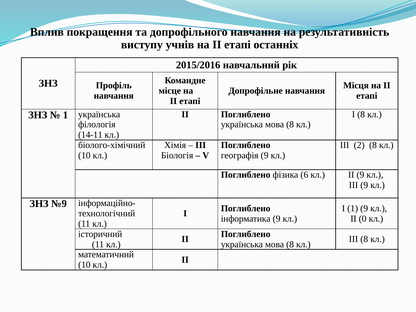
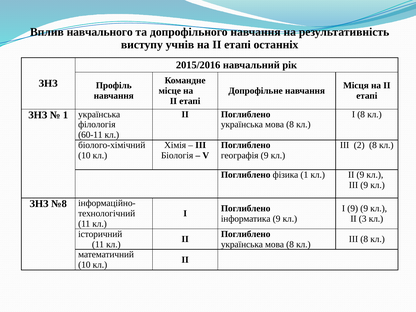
покращення: покращення -> навчального (100, 32)
14-11: 14-11 -> 60-11 (90, 135)
фізика 6: 6 -> 1 (304, 175)
№9: №9 -> №8 (59, 204)
І 1: 1 -> 9 (353, 208)
0: 0 -> 3 (363, 219)
